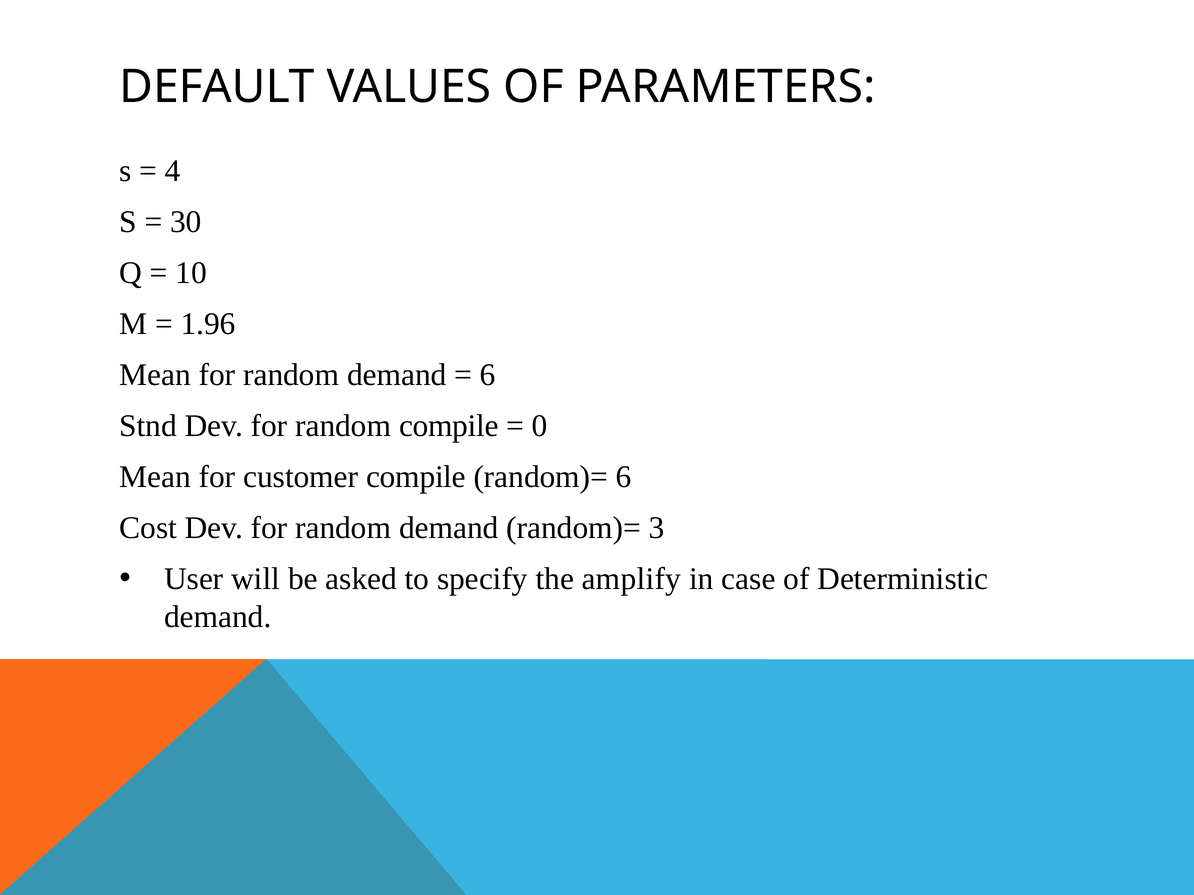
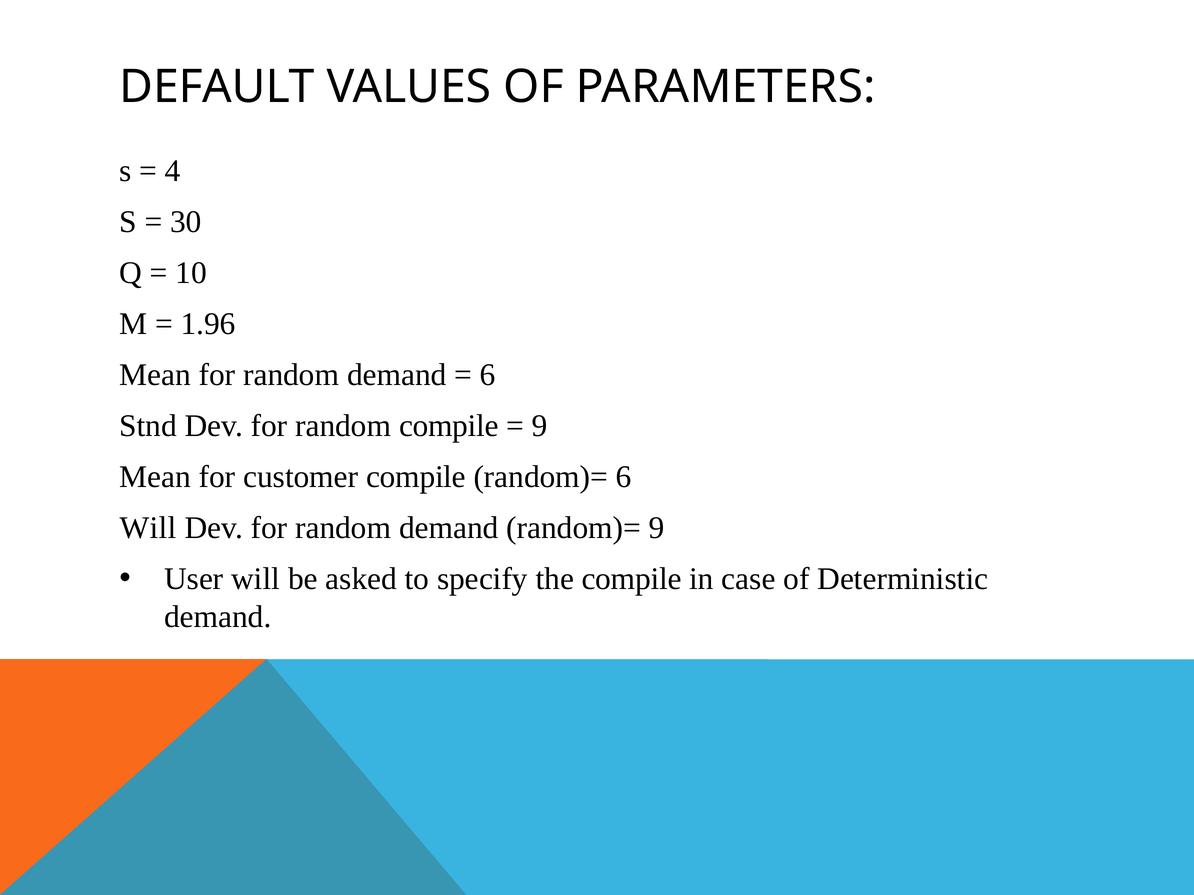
0: 0 -> 9 (540, 426)
Cost: Cost -> Will (148, 528)
random)= 3: 3 -> 9 (657, 528)
the amplify: amplify -> compile (632, 579)
